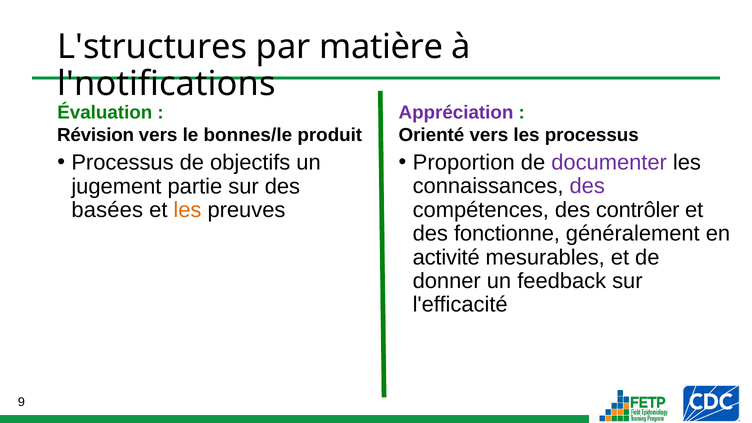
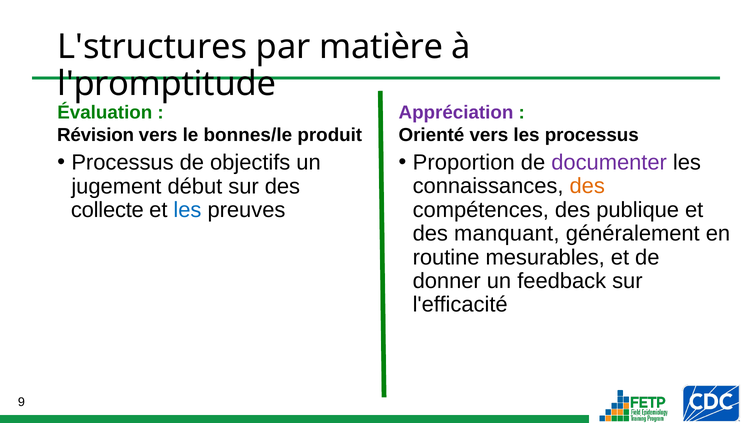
l'notifications: l'notifications -> l'promptitude (167, 84)
partie: partie -> début (195, 186)
des colour: purple -> orange (587, 186)
basées: basées -> collecte (107, 210)
les colour: orange -> blue (187, 210)
contrôler: contrôler -> publique (638, 210)
fonctionne: fonctionne -> manquant (507, 234)
activité: activité -> routine (446, 257)
